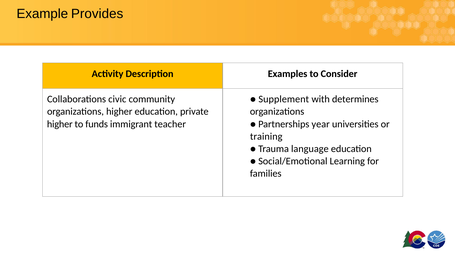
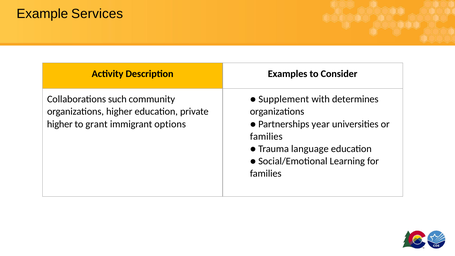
Provides: Provides -> Services (97, 14)
civic: civic -> such (117, 99)
funds: funds -> grant (97, 124)
teacher: teacher -> options (170, 124)
training: training -> families (266, 136)
